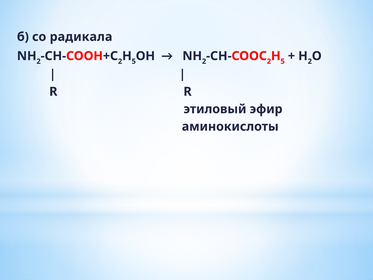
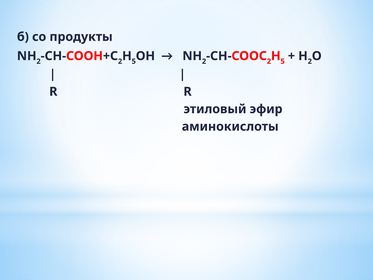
радикала: радикала -> продукты (81, 37)
